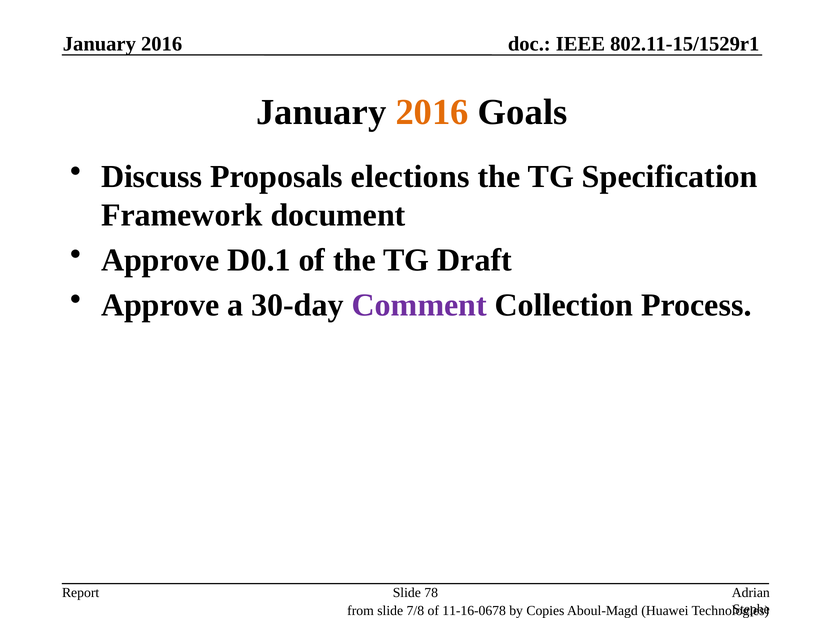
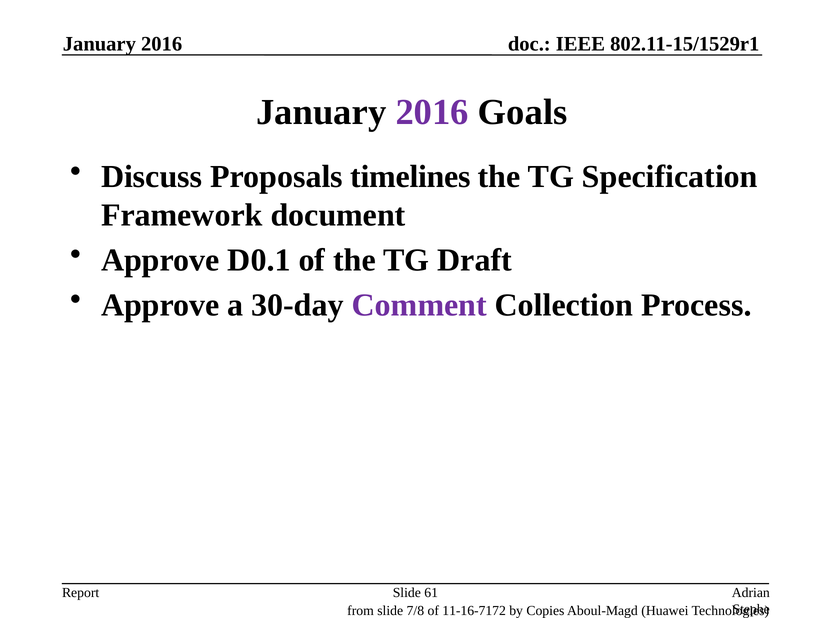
2016 colour: orange -> purple (432, 112)
elections: elections -> timelines (410, 177)
78: 78 -> 61 (431, 593)
11-16-0678: 11-16-0678 -> 11-16-7172 (474, 611)
